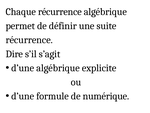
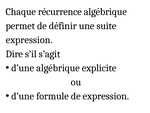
récurrence: récurrence -> expression (29, 40)
de numérique: numérique -> expression (106, 96)
